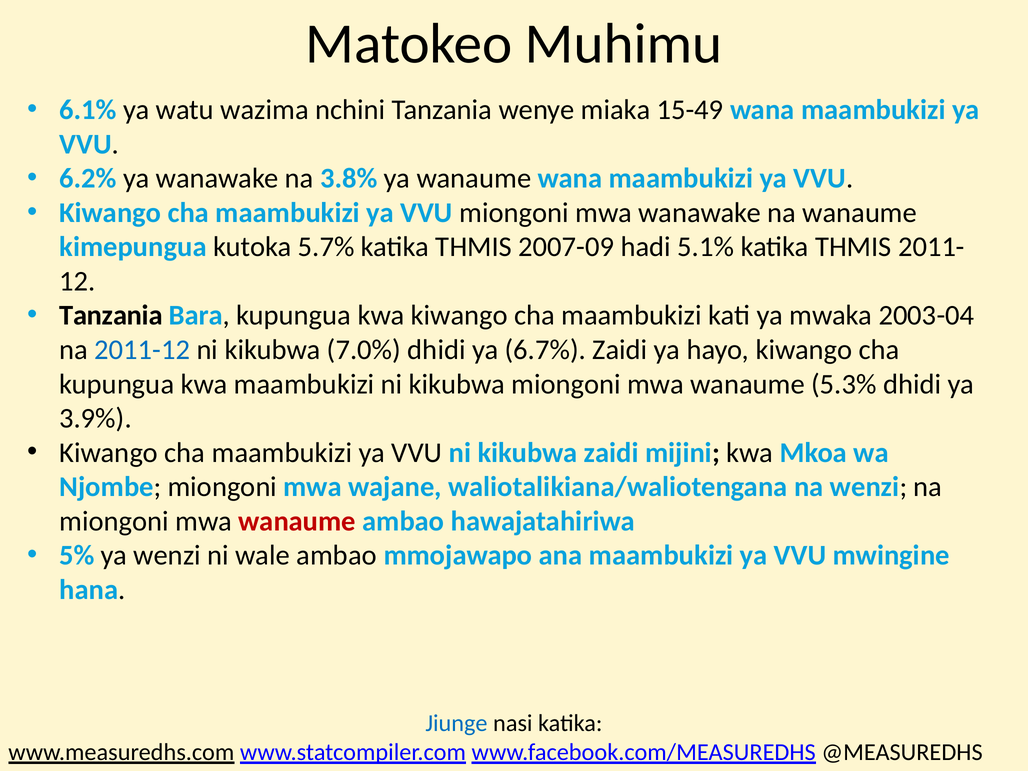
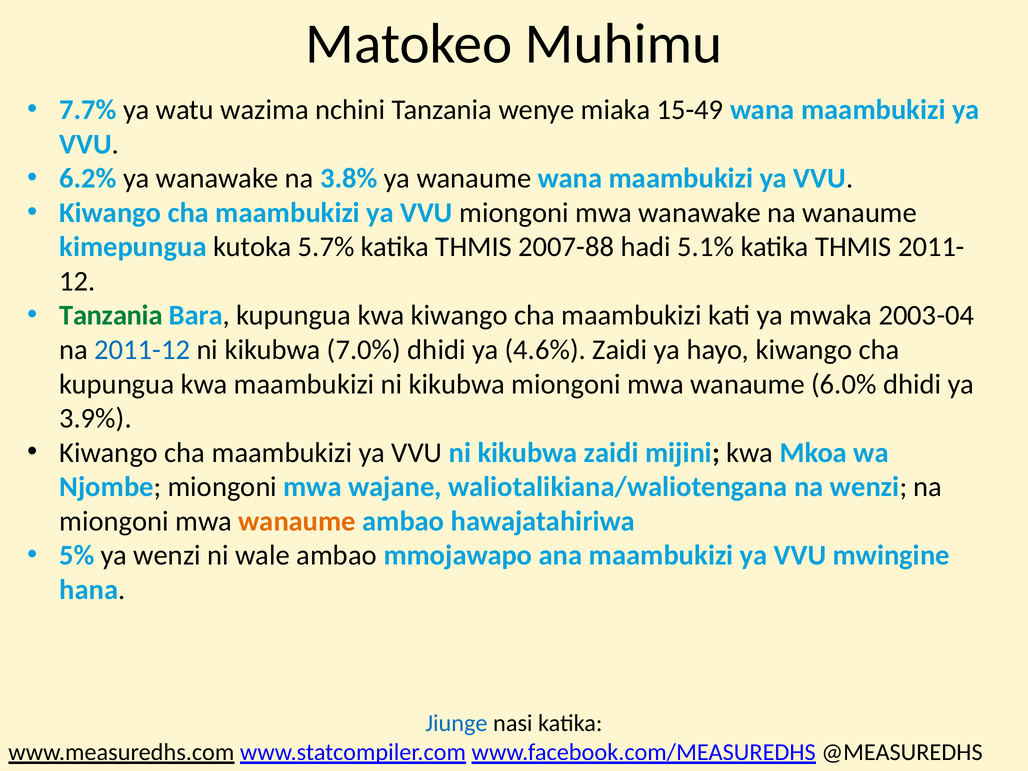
6.1%: 6.1% -> 7.7% (88, 110)
2007-09: 2007-09 -> 2007-88 (566, 247)
Tanzania colour: black -> green (111, 316)
6.7%: 6.7% -> 4.6% (545, 350)
5.3%: 5.3% -> 6.0% (844, 384)
wanaume colour: red -> orange (297, 521)
